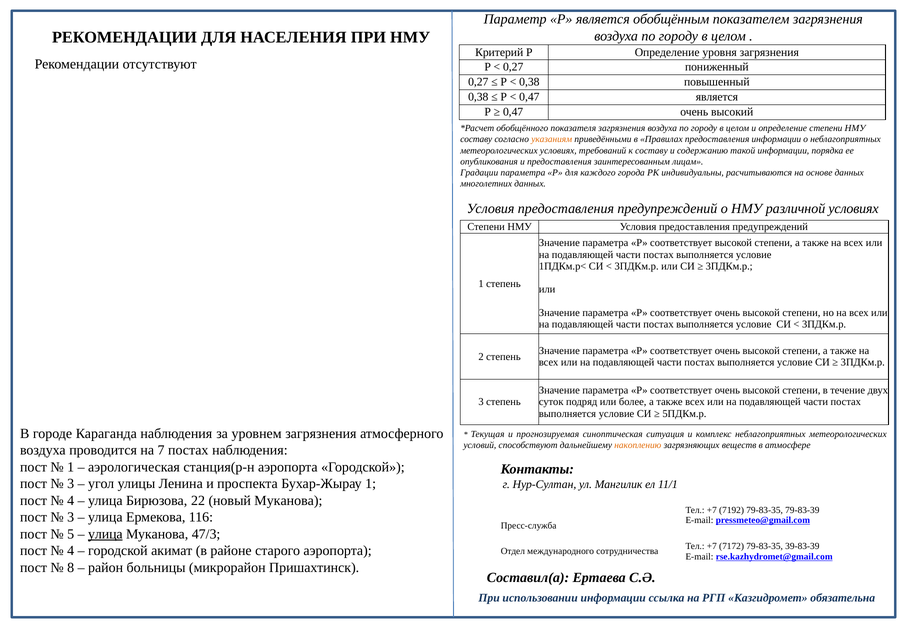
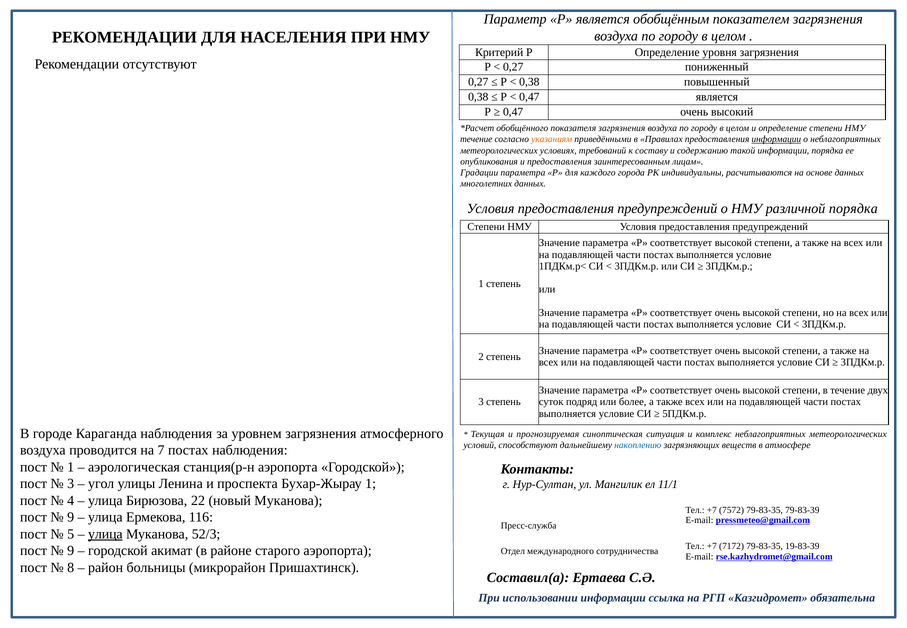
составу: составу -> течение (476, 139)
информации underline: none -> present (776, 139)
различной условиях: условиях -> порядка (853, 209)
накоплению colour: orange -> blue (638, 445)
7192: 7192 -> 7572 (732, 510)
3: 3 -> 9 (71, 517)
47/3: 47/3 -> 52/3 (206, 534)
39-83-39: 39-83-39 -> 19-83-39 (802, 546)
4: 4 -> 9 (71, 551)
